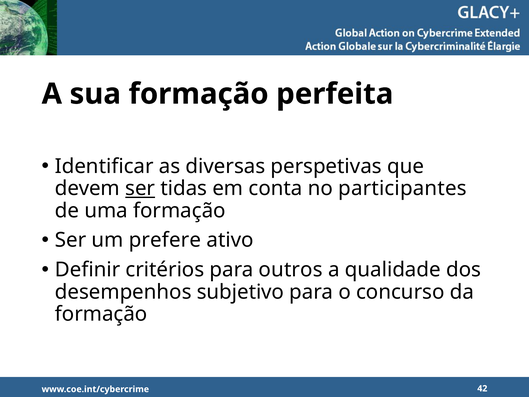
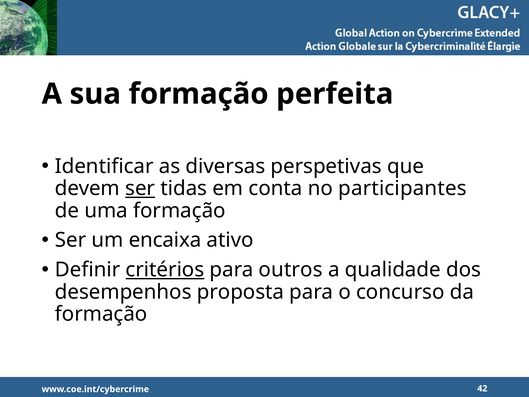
prefere: prefere -> encaixa (165, 240)
critérios underline: none -> present (165, 270)
subjetivo: subjetivo -> proposta (240, 292)
